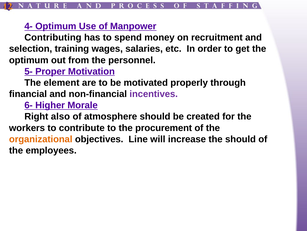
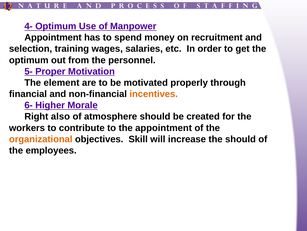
Contributing: Contributing -> Appointment (53, 37)
incentives colour: purple -> orange (154, 94)
the procurement: procurement -> appointment (164, 128)
Line: Line -> Skill (138, 139)
